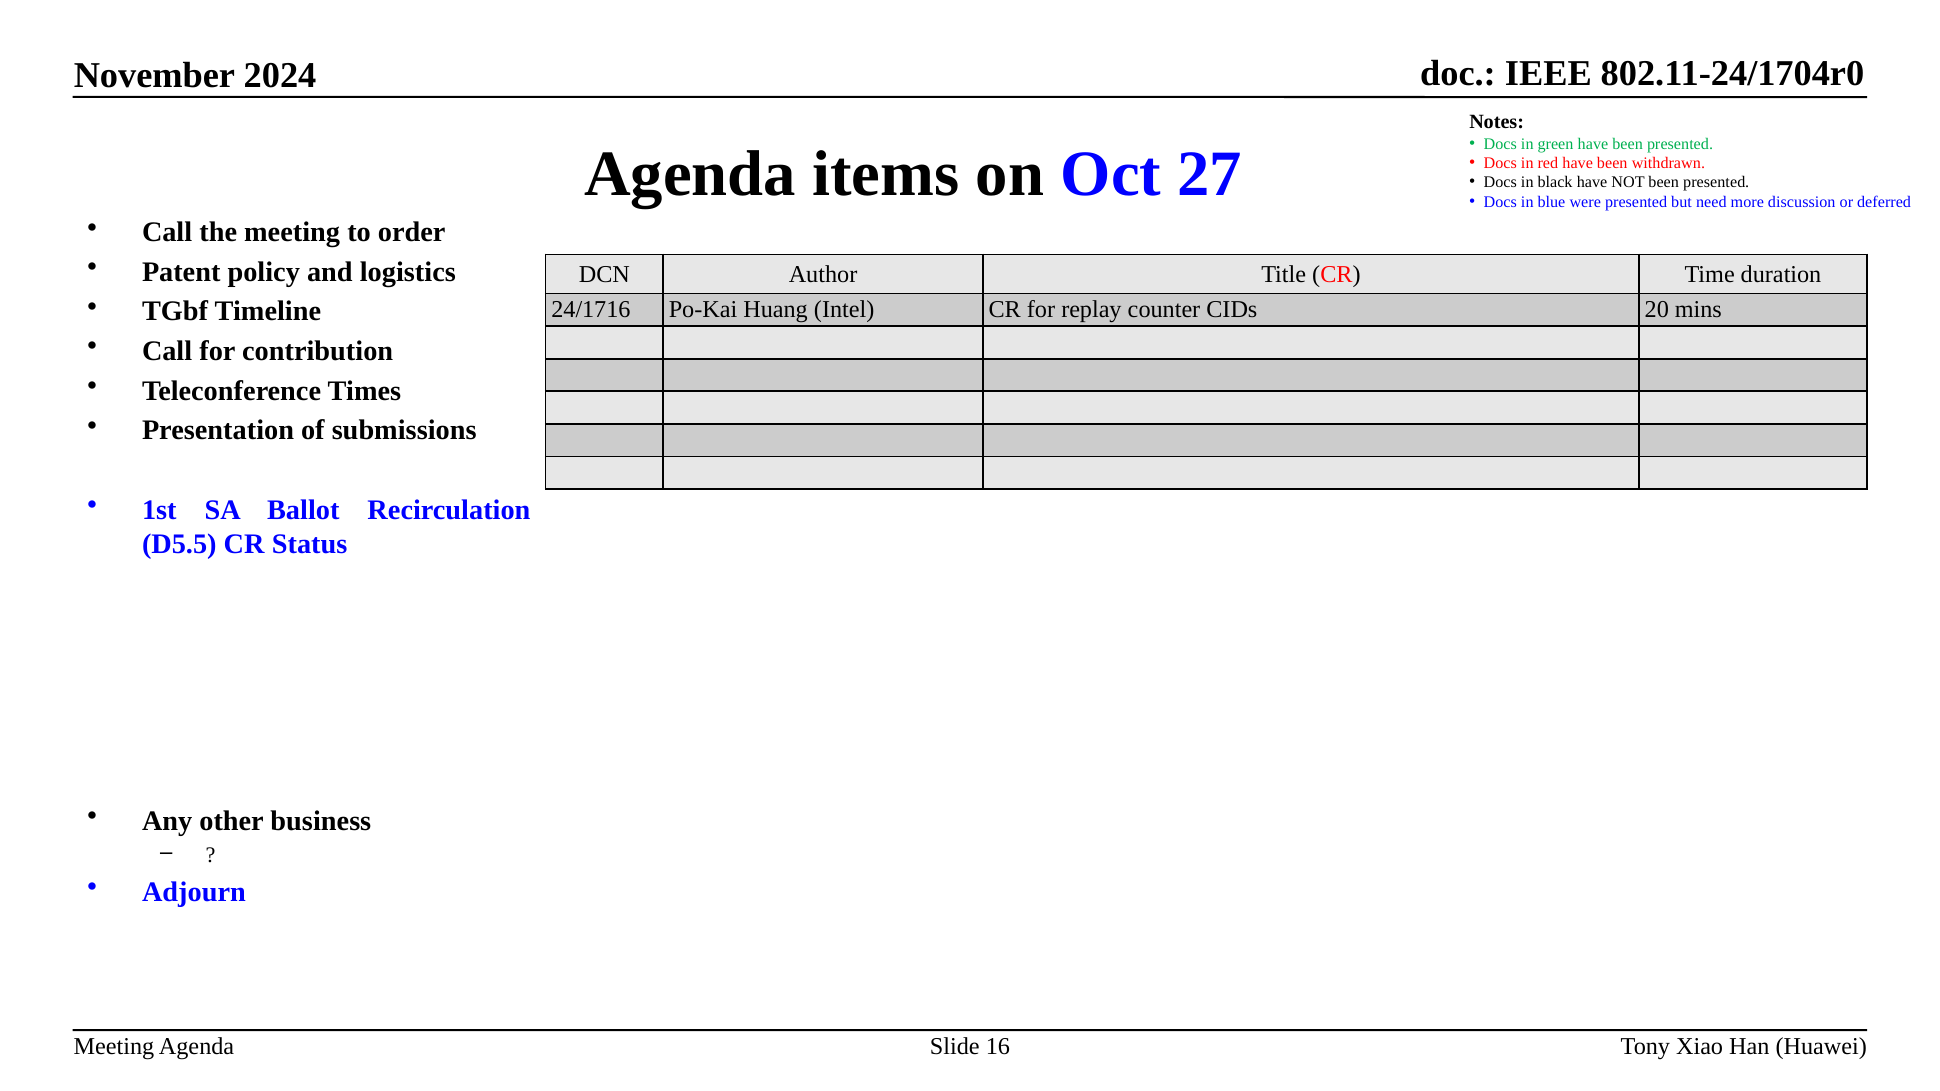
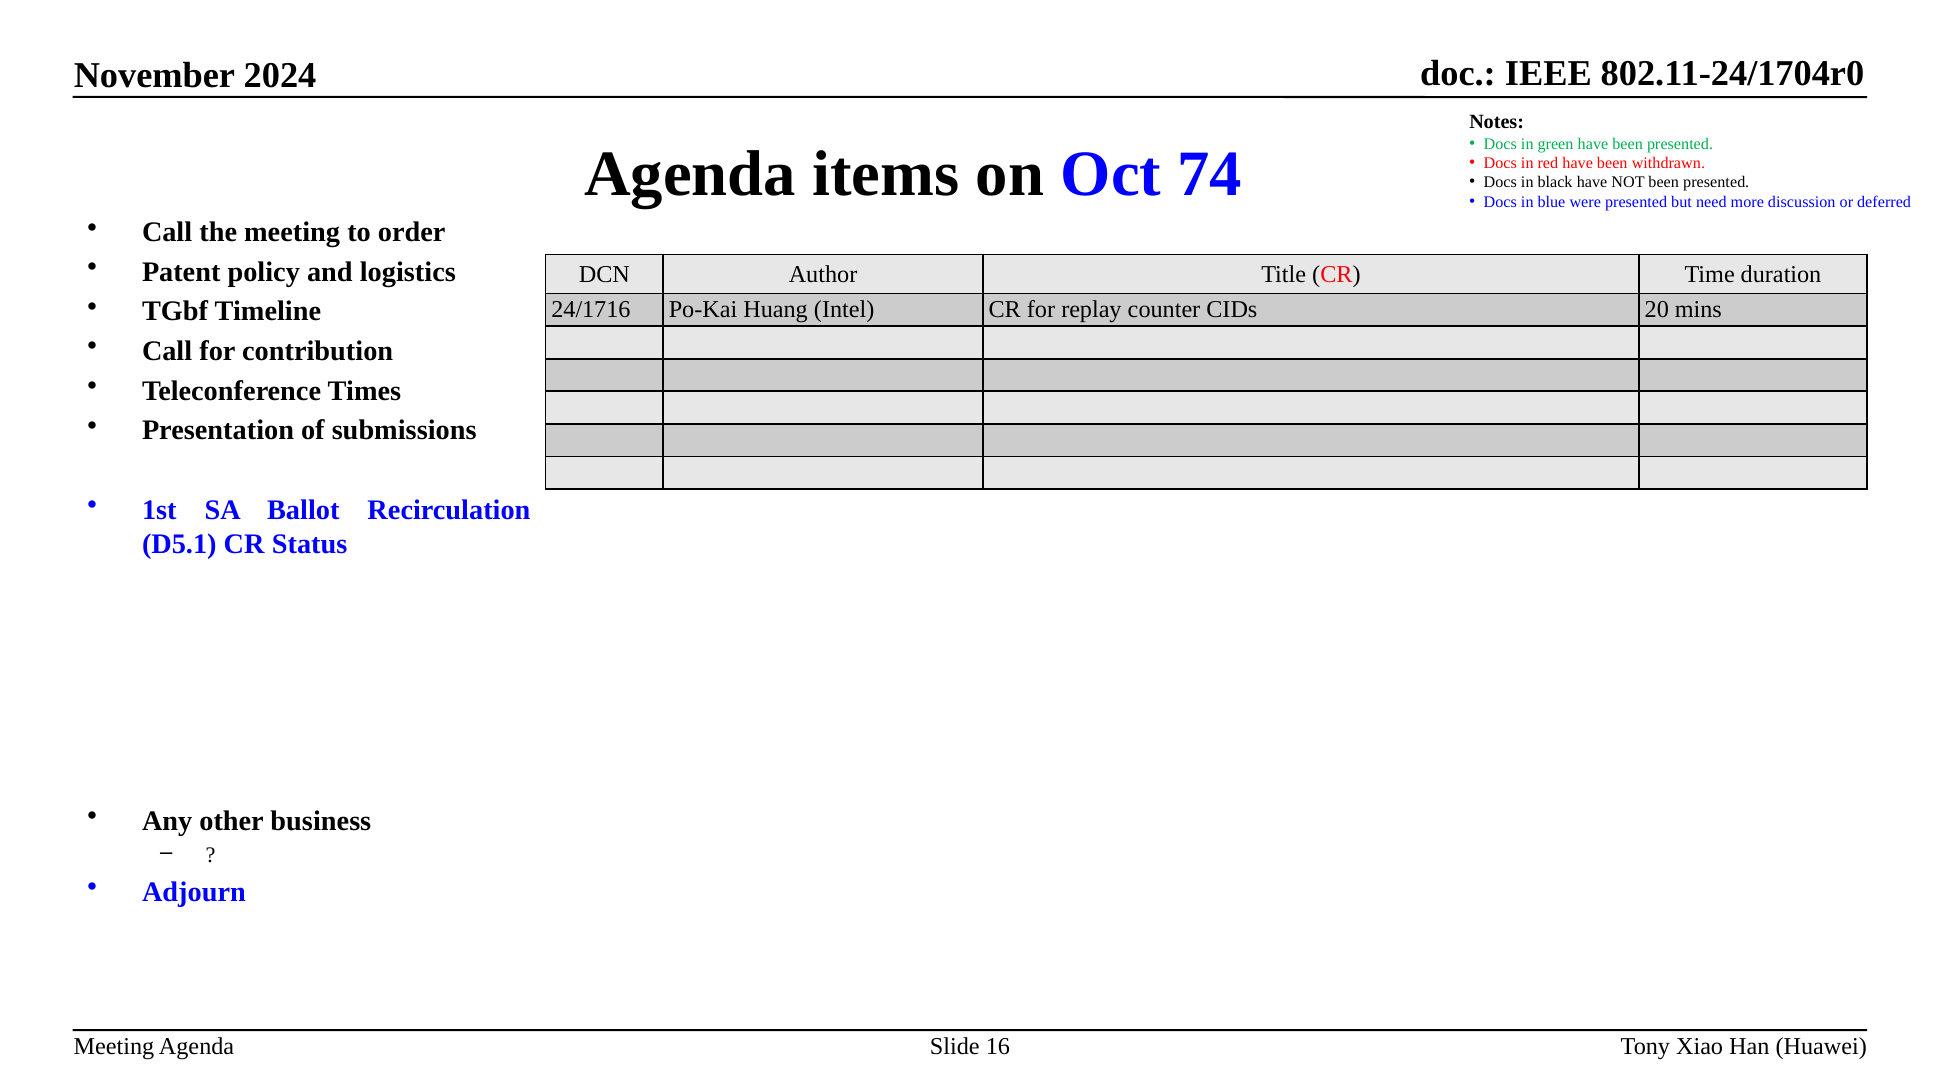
27: 27 -> 74 (1210, 174)
D5.5: D5.5 -> D5.1 (179, 544)
